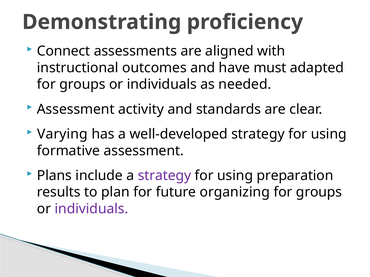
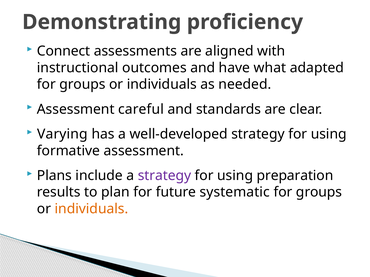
must: must -> what (270, 68)
activity: activity -> careful (141, 109)
organizing: organizing -> systematic (235, 193)
individuals colour: purple -> orange (91, 209)
